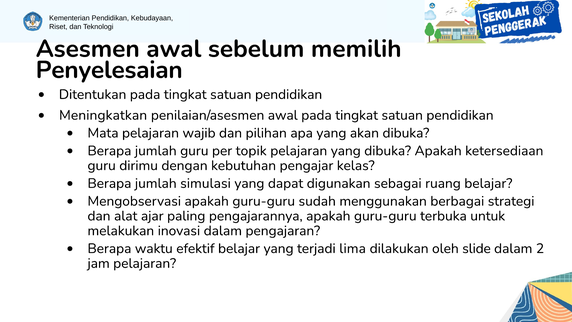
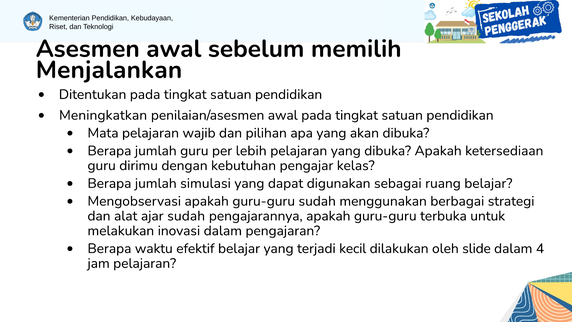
Penyelesaian: Penyelesaian -> Menjalankan (109, 70)
topik: topik -> lebih (251, 151)
ajar paling: paling -> sudah (186, 216)
lima: lima -> kecil (353, 248)
2: 2 -> 4 (540, 248)
